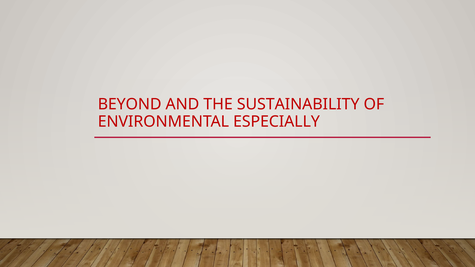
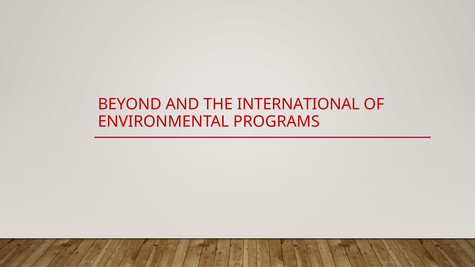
SUSTAINABILITY: SUSTAINABILITY -> INTERNATIONAL (298, 105)
ESPECIALLY: ESPECIALLY -> PROGRAMS (276, 122)
